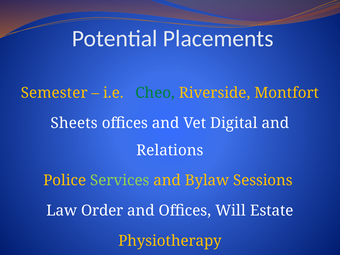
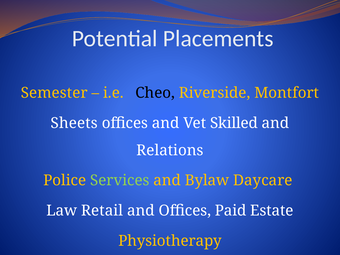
Cheo colour: green -> black (155, 93)
Digital: Digital -> Skilled (234, 123)
Sessions: Sessions -> Daycare (263, 181)
Order: Order -> Retail (102, 211)
Will: Will -> Paid (231, 211)
